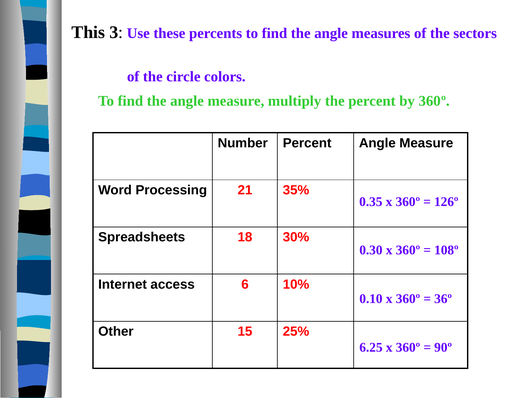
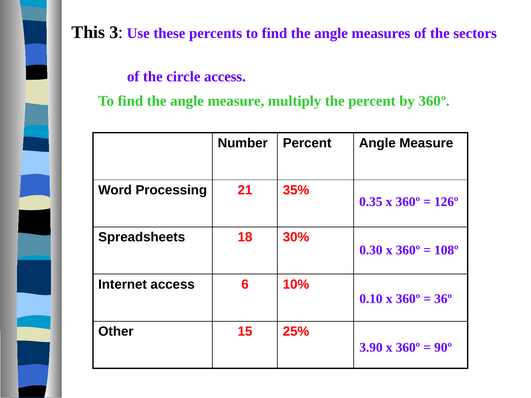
circle colors: colors -> access (225, 77)
6.25: 6.25 -> 3.90 (371, 348)
